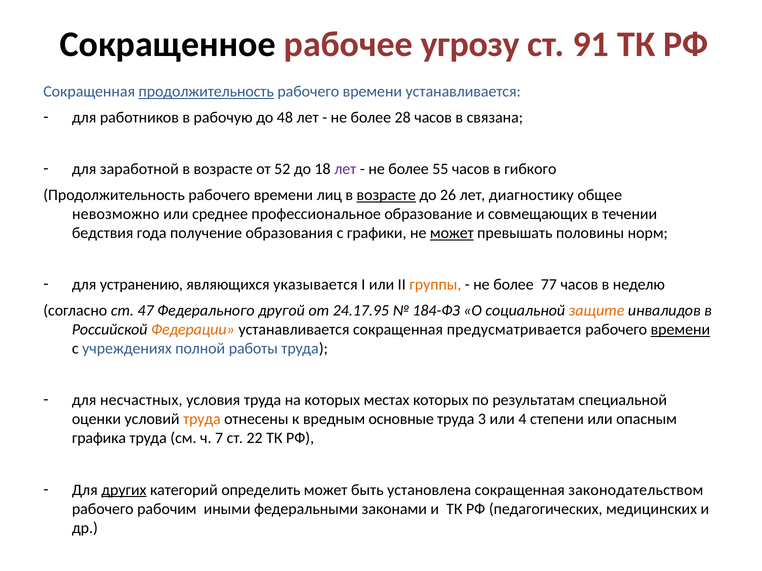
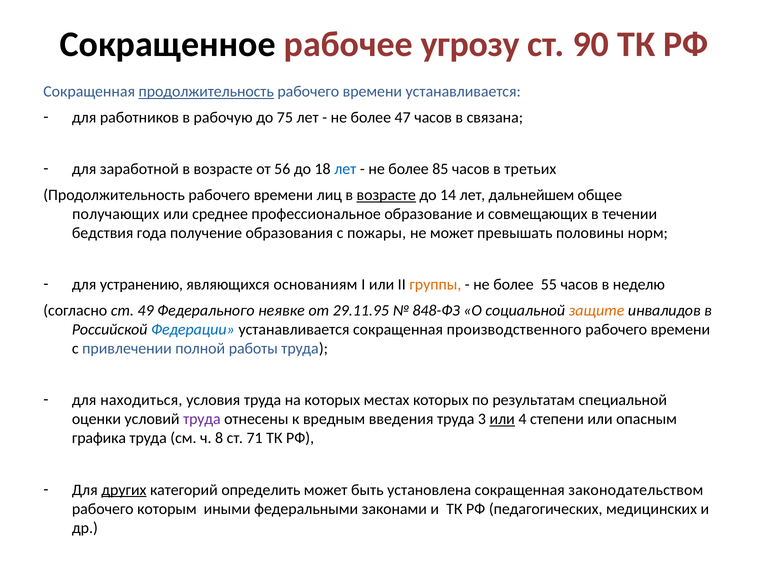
91: 91 -> 90 (591, 45)
48: 48 -> 75 (285, 118)
28: 28 -> 47 (403, 118)
52: 52 -> 56 (282, 169)
лет colour: purple -> blue (345, 169)
55: 55 -> 85 (440, 169)
гибкого: гибкого -> третьих (530, 169)
26: 26 -> 14 (448, 195)
диагностику: диагностику -> дальнейшем (531, 195)
невозможно: невозможно -> получающих (116, 214)
графики: графики -> пожары (377, 233)
может underline: present -> none (452, 233)
указывается: указывается -> основаниям (315, 285)
77: 77 -> 55 (549, 285)
47: 47 -> 49 (146, 311)
другой: другой -> неявке (282, 311)
24.17.95: 24.17.95 -> 29.11.95 (361, 311)
184-ФЗ: 184-ФЗ -> 848-ФЗ (436, 311)
Федерации colour: orange -> blue (193, 330)
предусматривается: предусматривается -> производственного (514, 330)
времени underline: present -> none (680, 330)
учреждениях: учреждениях -> привлечении (127, 349)
несчастных: несчастных -> находиться (141, 401)
труда colour: orange -> purple (202, 420)
основные: основные -> введения (401, 420)
или underline: none -> present (502, 420)
7: 7 -> 8 (219, 439)
22: 22 -> 71 (255, 439)
рабочим: рабочим -> которым (167, 509)
